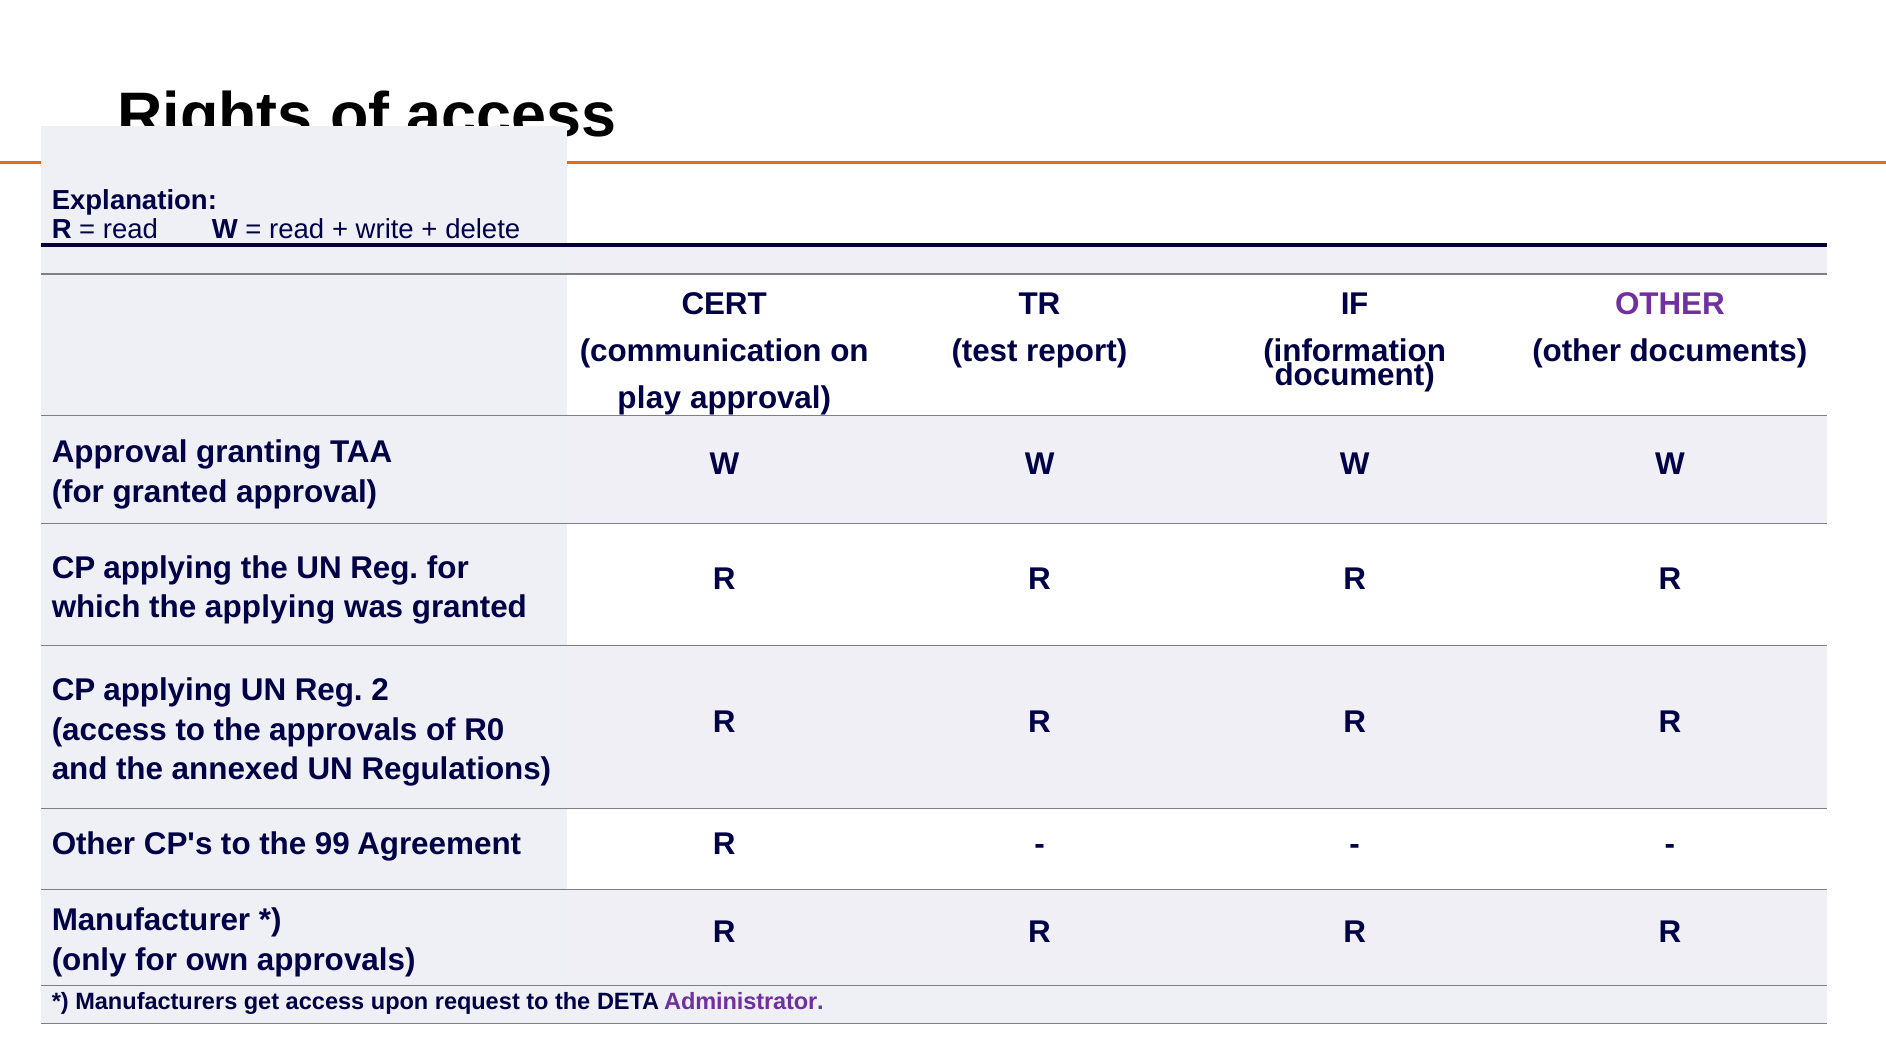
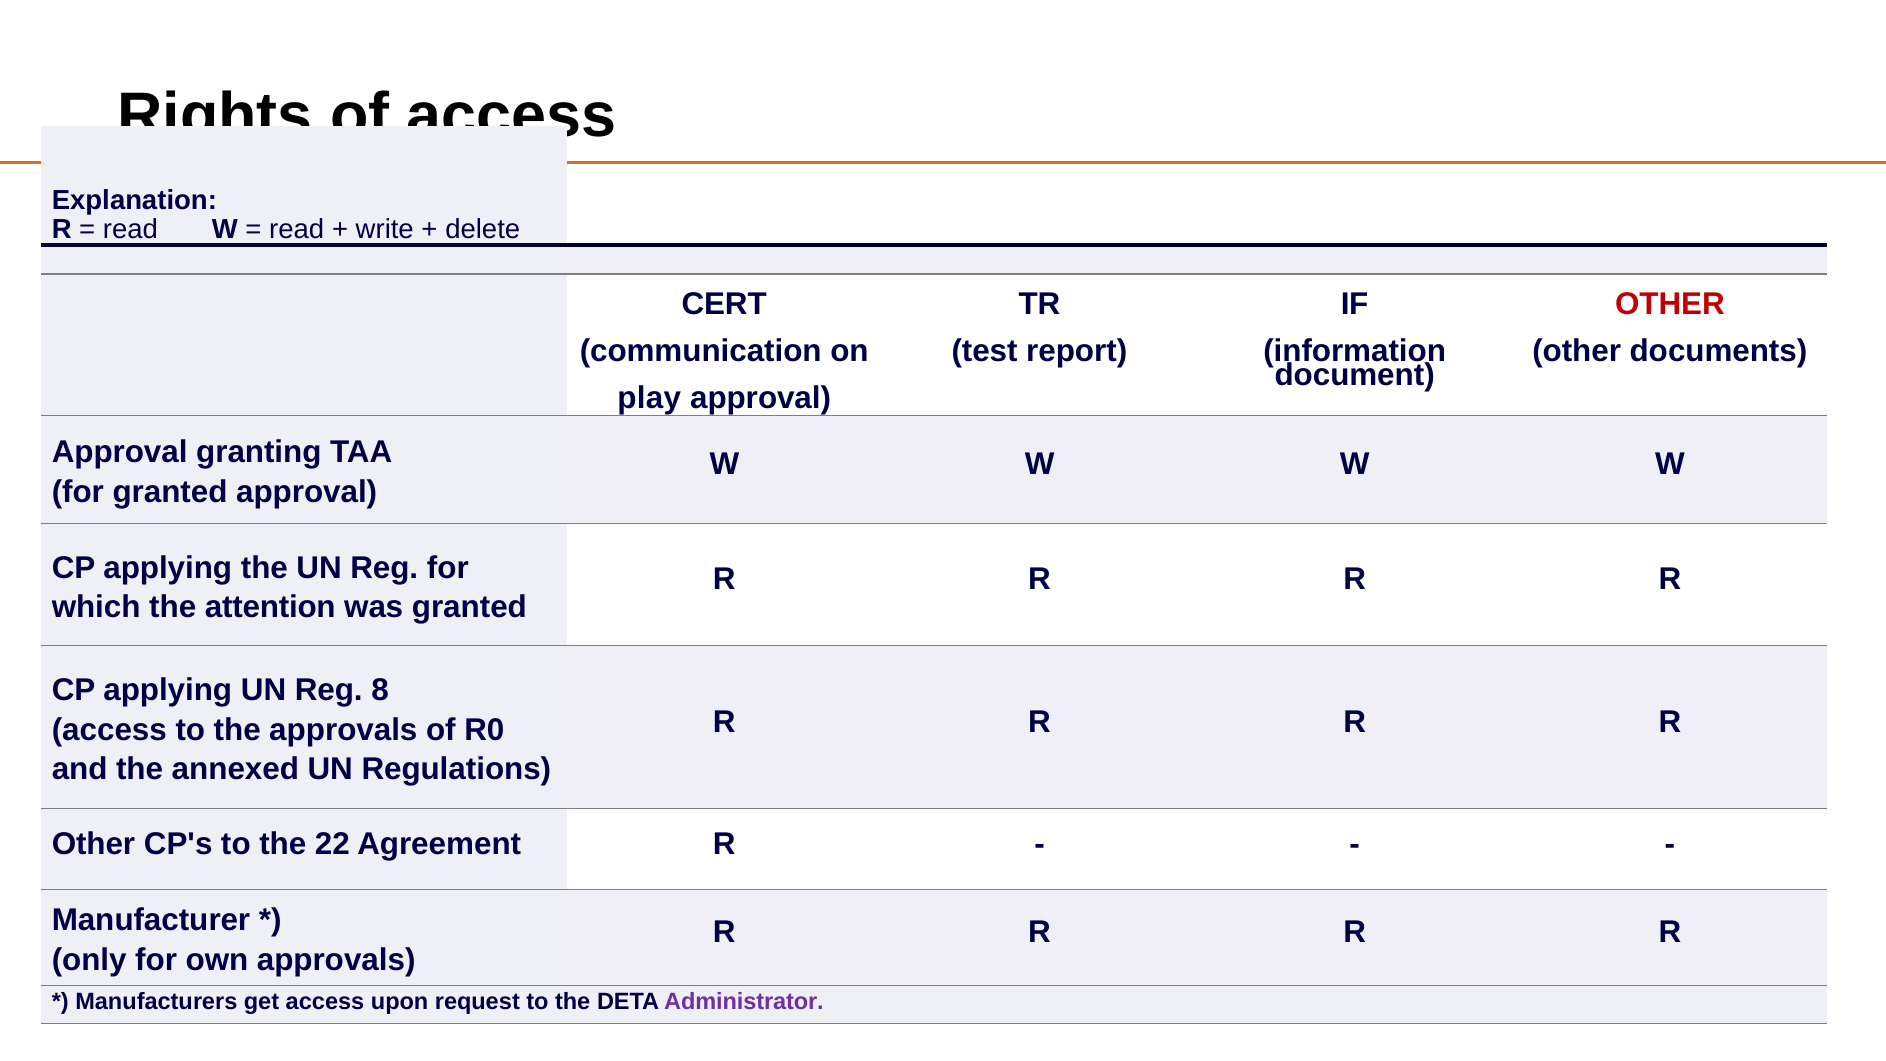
OTHER colour: purple -> red (1670, 304)
the applying: applying -> attention (270, 607)
2: 2 -> 8 (380, 690)
99: 99 -> 22 (332, 844)
